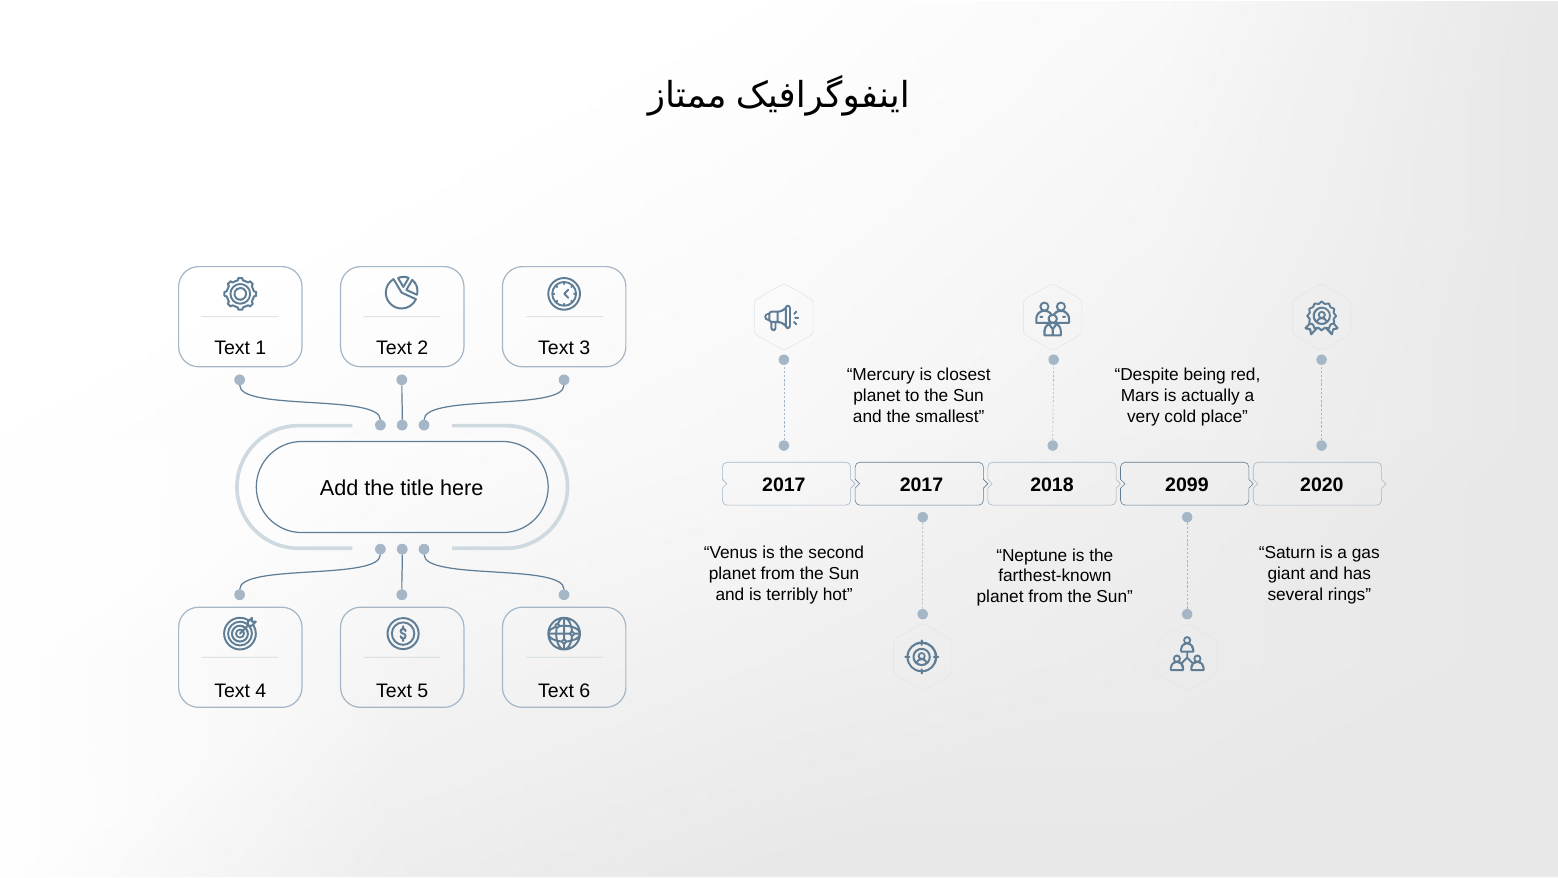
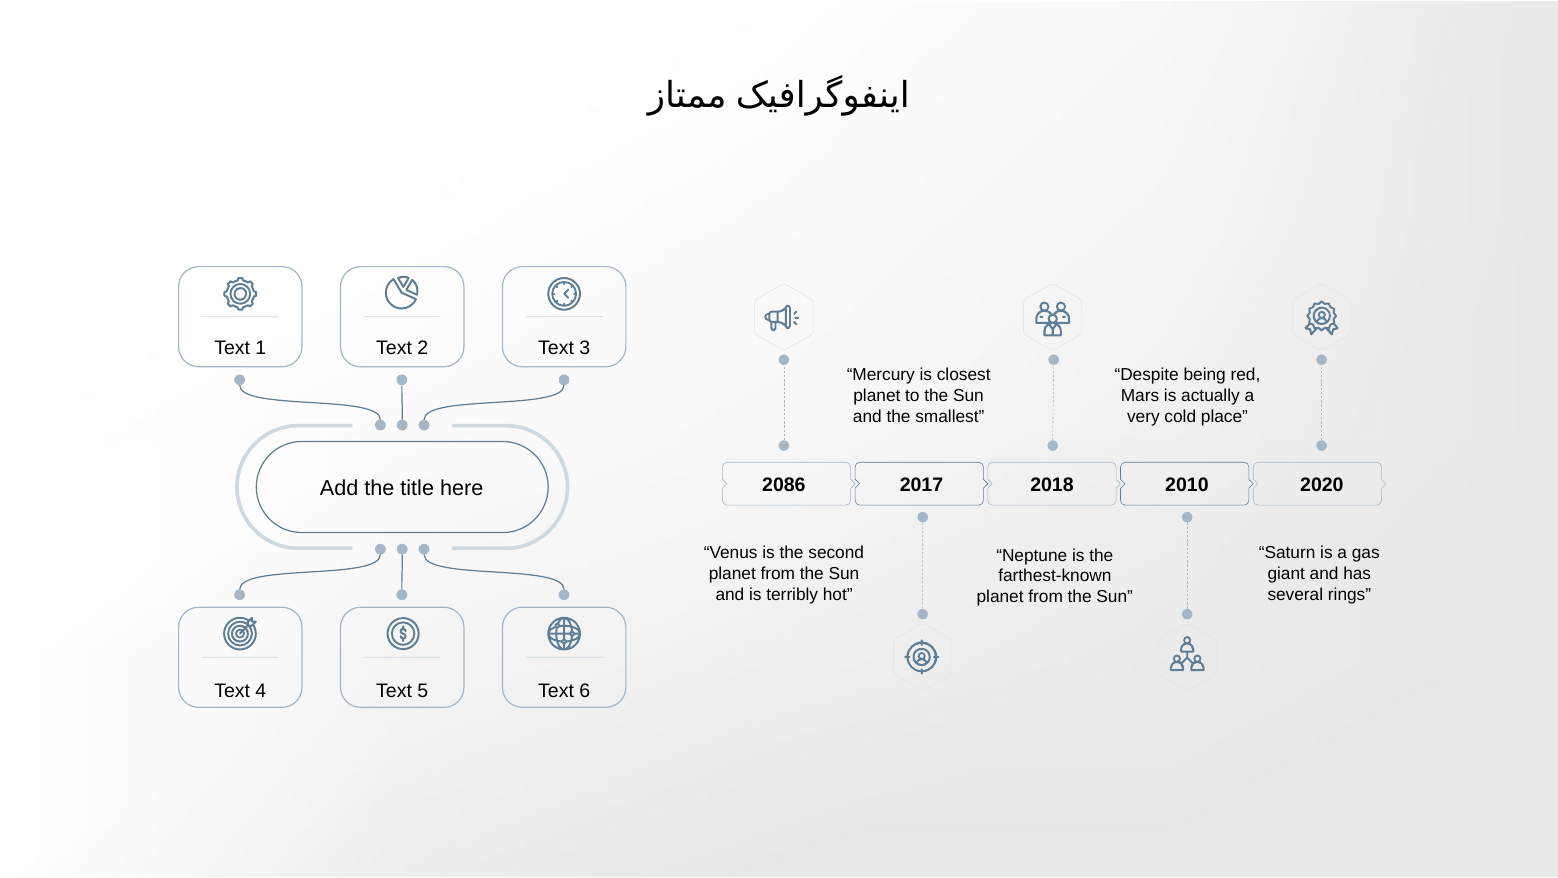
2017: 2017 -> 2086 (784, 485)
2099: 2099 -> 2010 (1187, 485)
